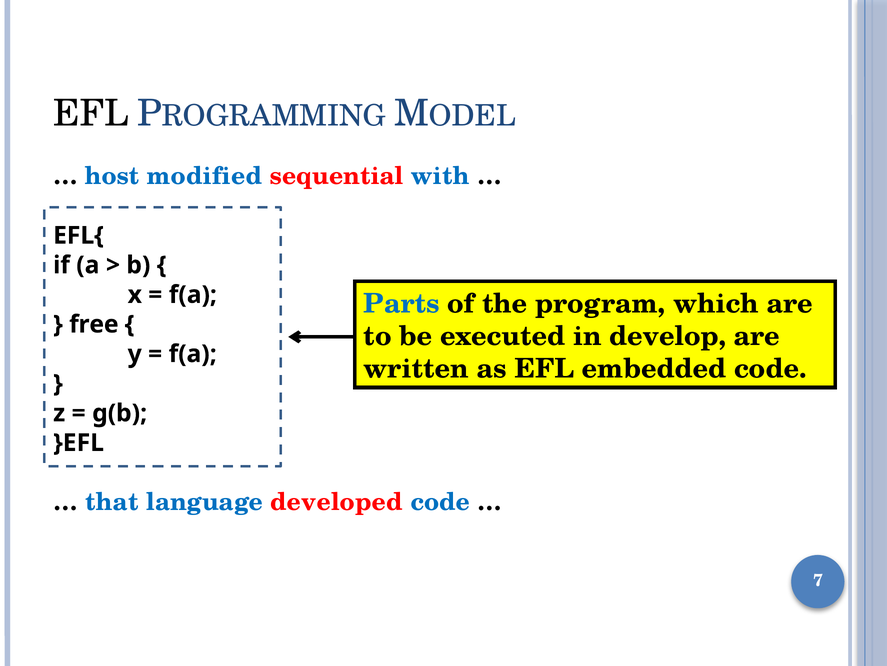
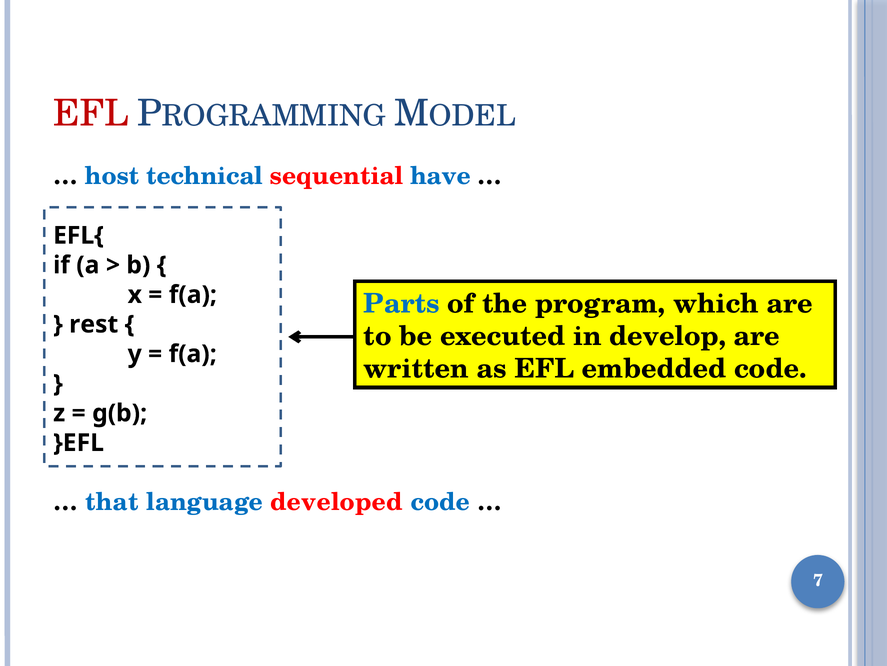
EFL colour: black -> red (91, 114)
modified: modified -> technical (205, 176)
with: with -> have (440, 176)
free: free -> rest (94, 324)
